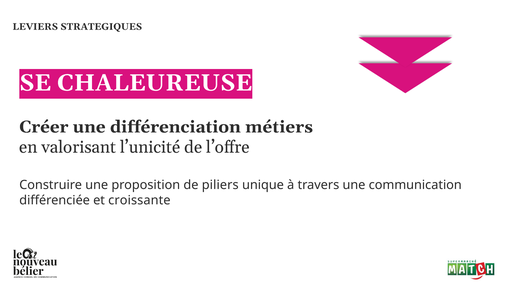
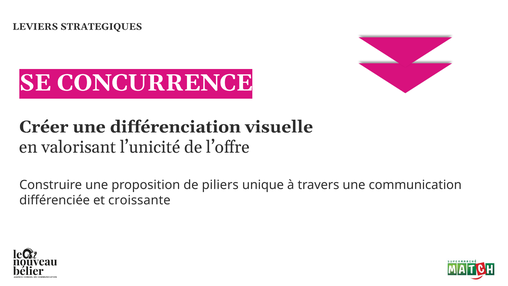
CHALEUREUSE: CHALEUREUSE -> CONCURRENCE (155, 83)
métiers: métiers -> visuelle (279, 127)
